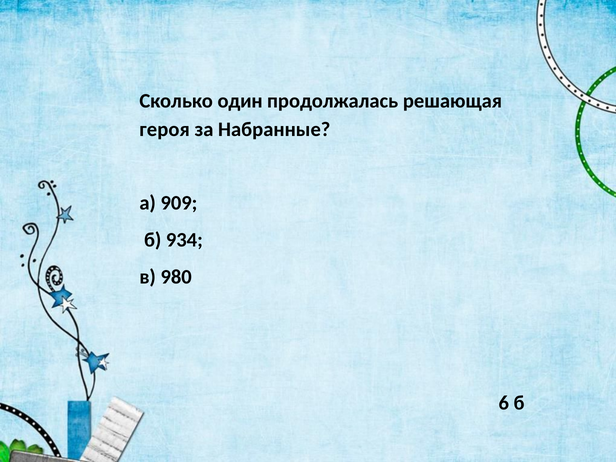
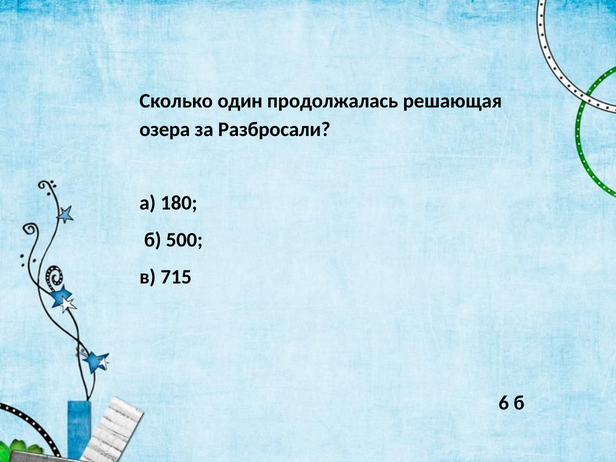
героя: героя -> озера (165, 129)
Набранные: Набранные -> Разбросали (274, 129)
909: 909 -> 180 (179, 203)
934: 934 -> 500 (184, 240)
980: 980 -> 715 (176, 277)
